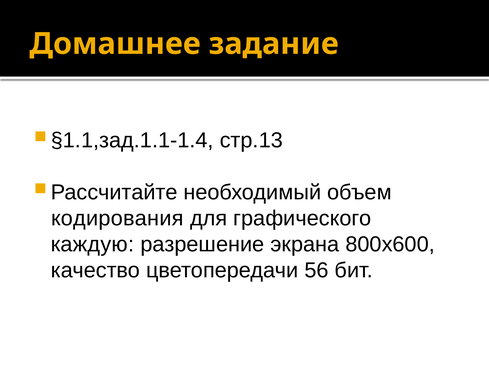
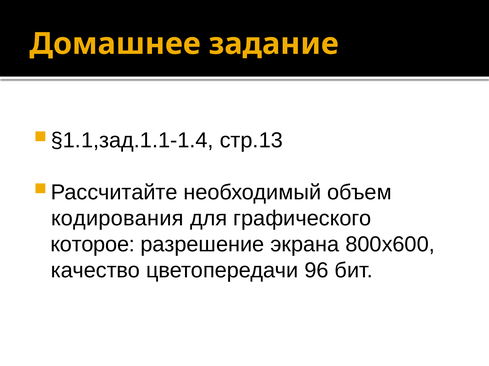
каждую: каждую -> которое (93, 245)
56: 56 -> 96 (317, 271)
